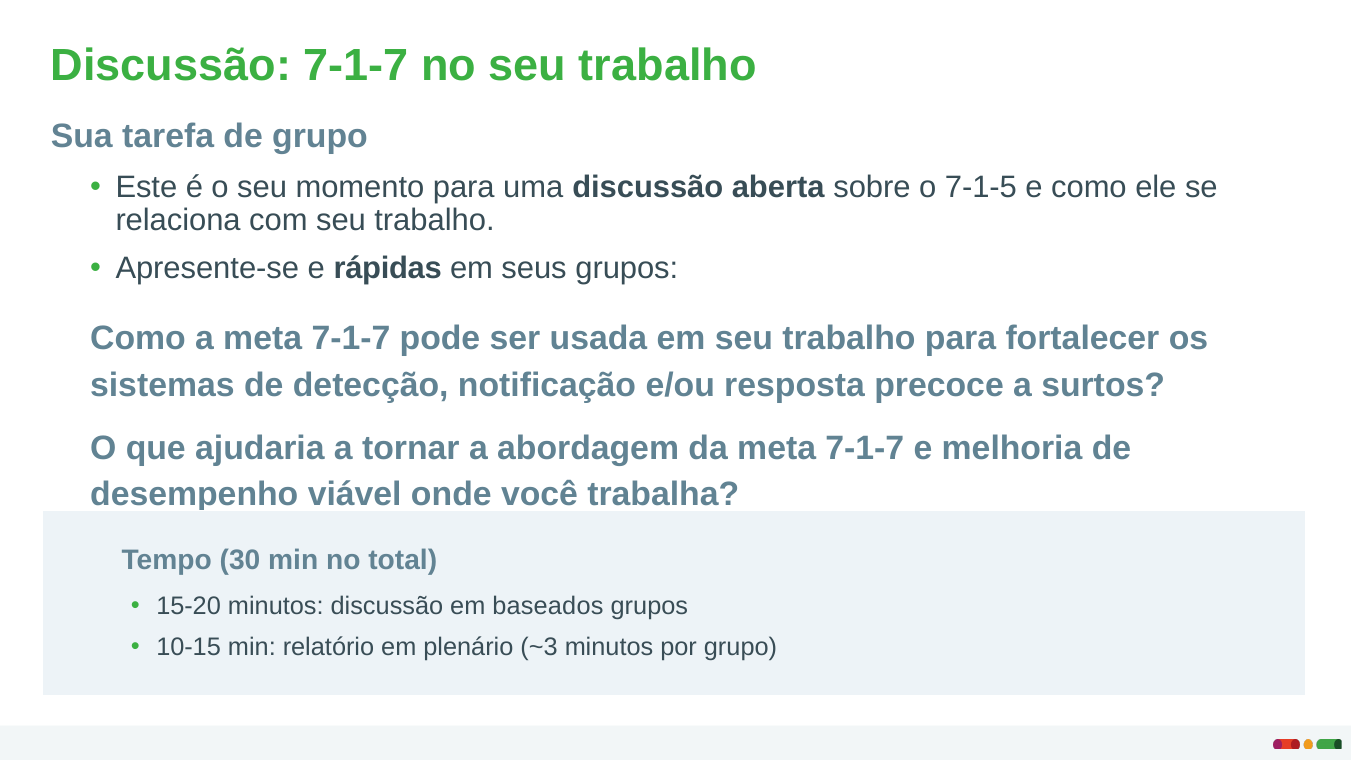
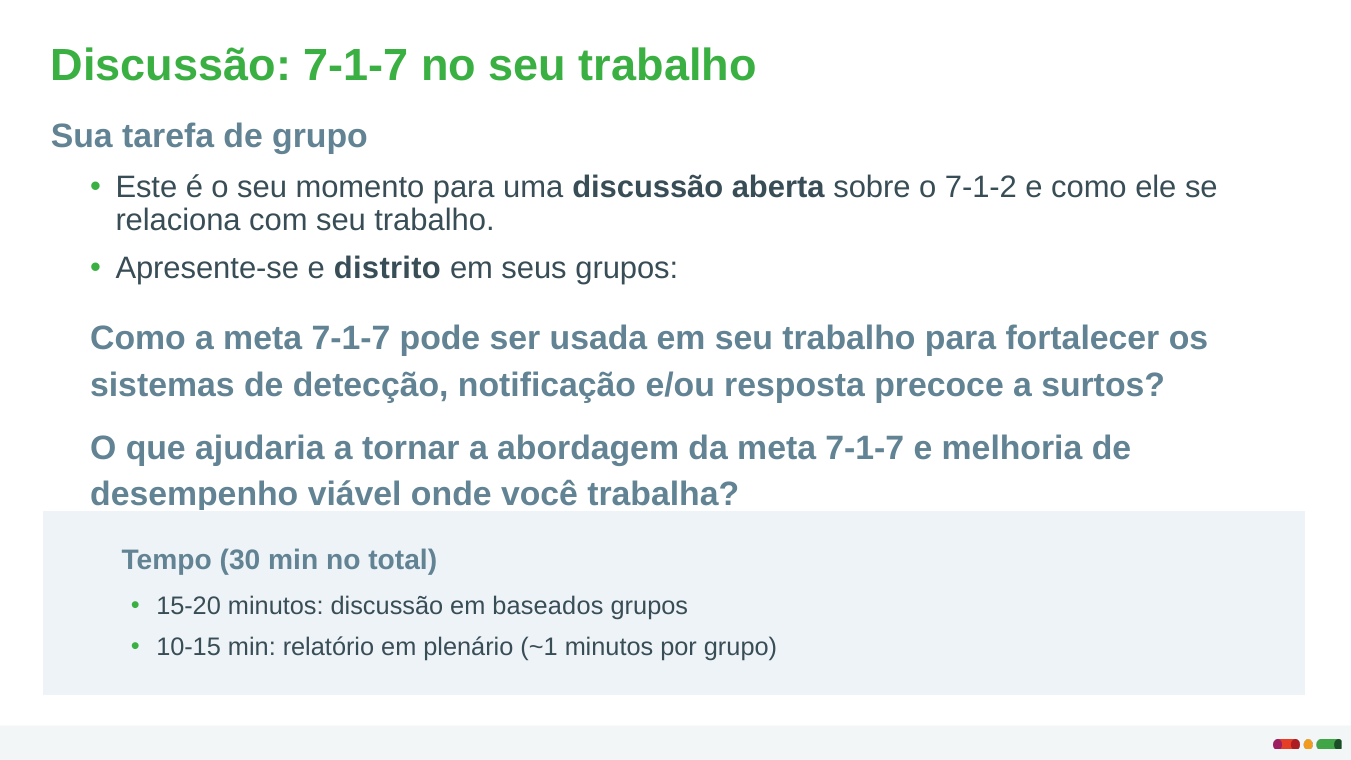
7-1-5: 7-1-5 -> 7-1-2 (981, 187)
rápidas: rápidas -> distrito (387, 268)
~3: ~3 -> ~1 (539, 647)
